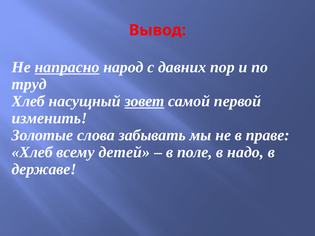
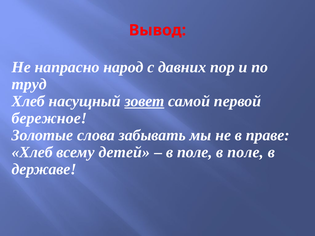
напрасно underline: present -> none (67, 67)
изменить: изменить -> бережное (49, 118)
поле в надо: надо -> поле (246, 152)
